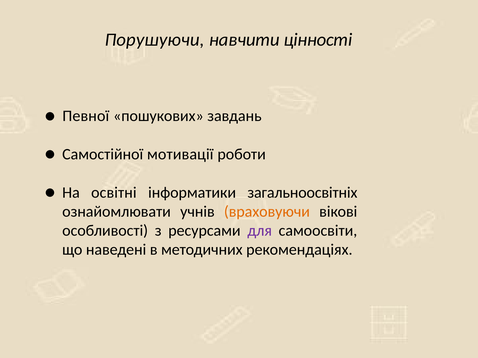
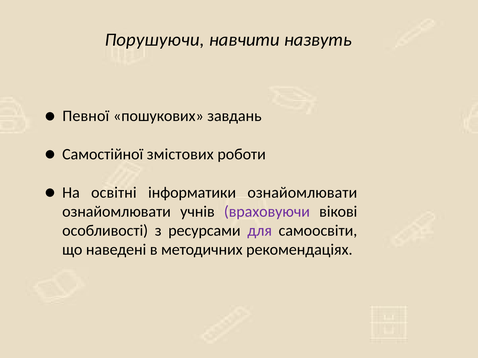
цінності: цінності -> назвуть (318, 40)
мотивації: мотивації -> змістових (180, 154)
інформатики загальноосвітніх: загальноосвітніх -> ознайомлювати (302, 193)
враховуючи colour: orange -> purple (267, 212)
